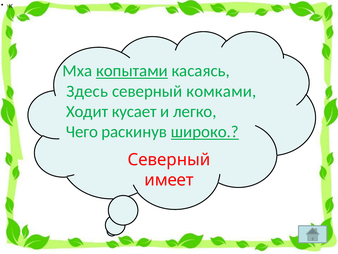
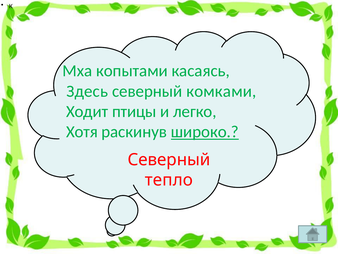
копытами underline: present -> none (132, 71)
кусает: кусает -> птицы (134, 111)
Чего: Чего -> Хотя (82, 132)
имеет: имеет -> тепло (169, 180)
